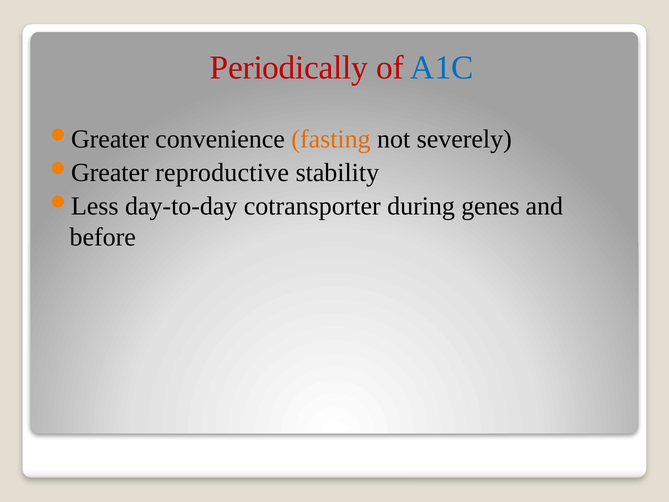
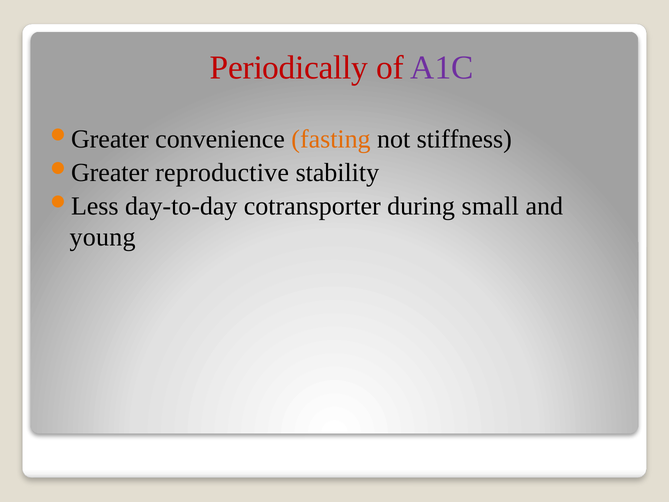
A1C colour: blue -> purple (442, 68)
severely: severely -> stiffness (464, 139)
genes: genes -> small (490, 206)
before: before -> young (103, 237)
